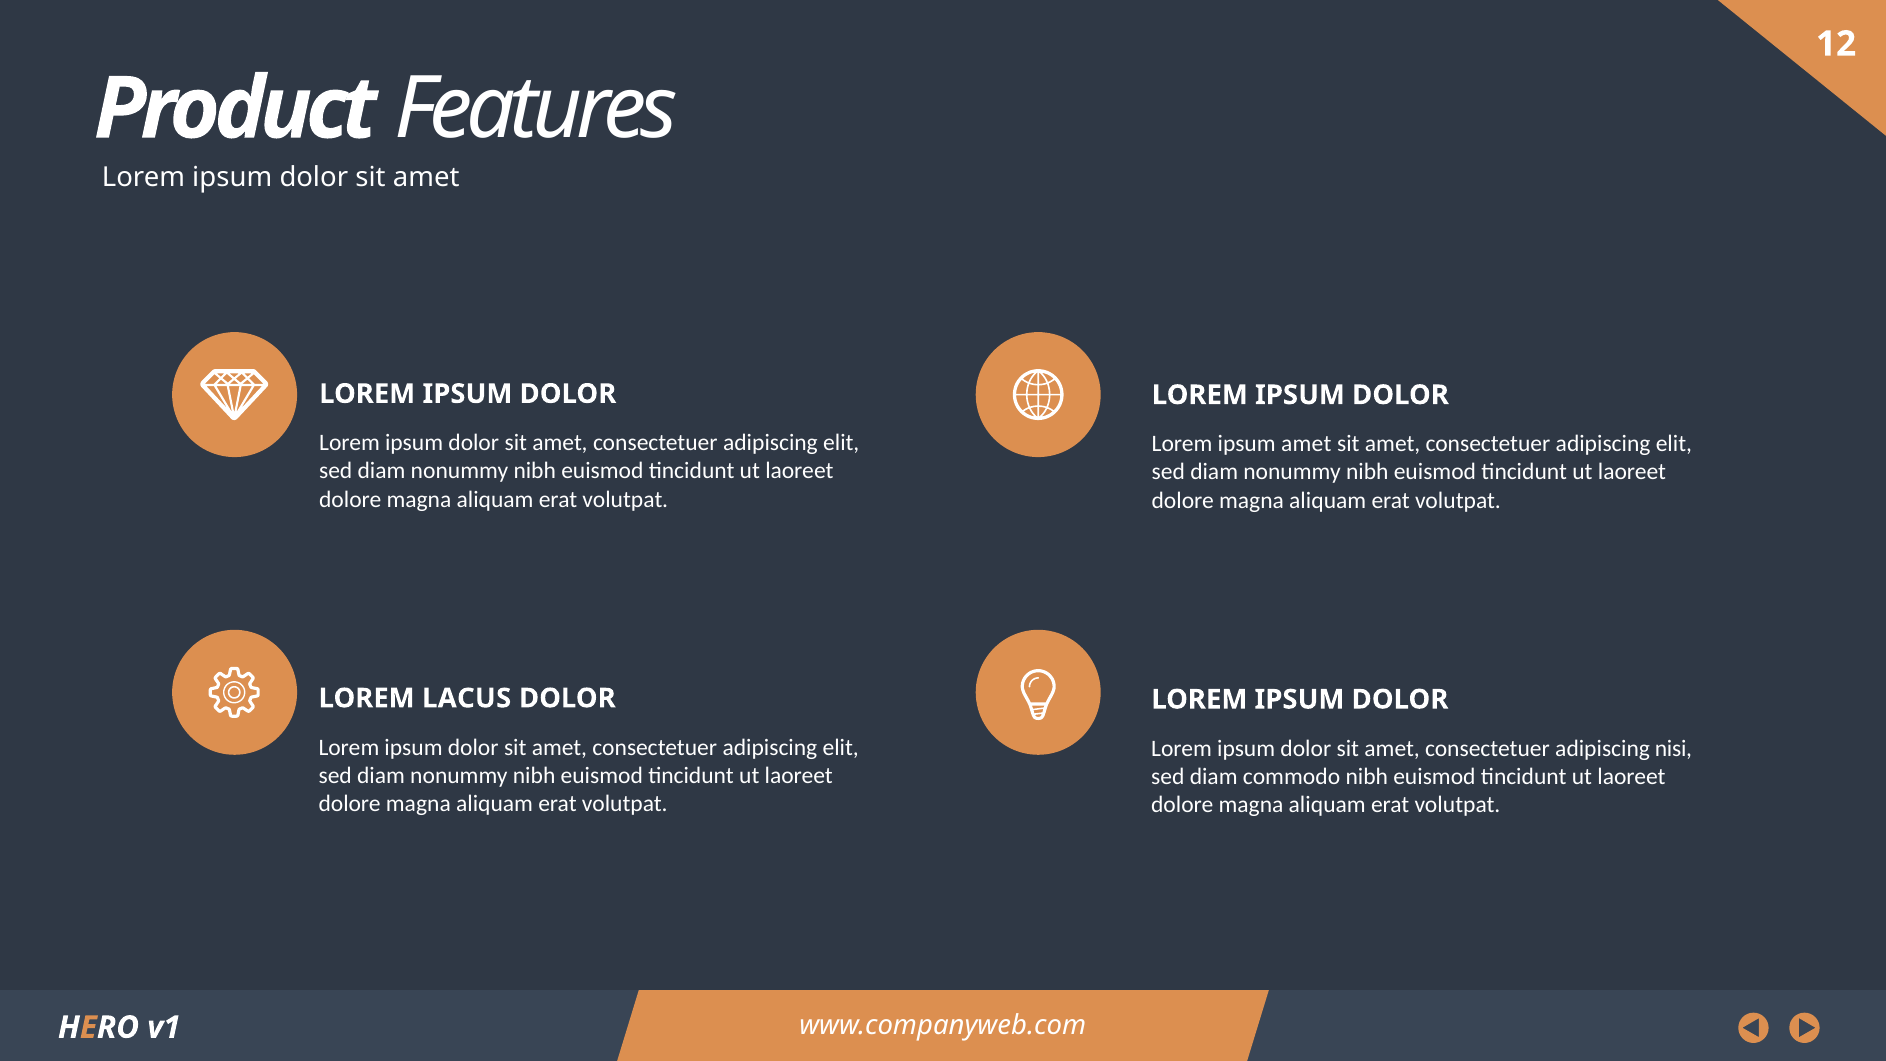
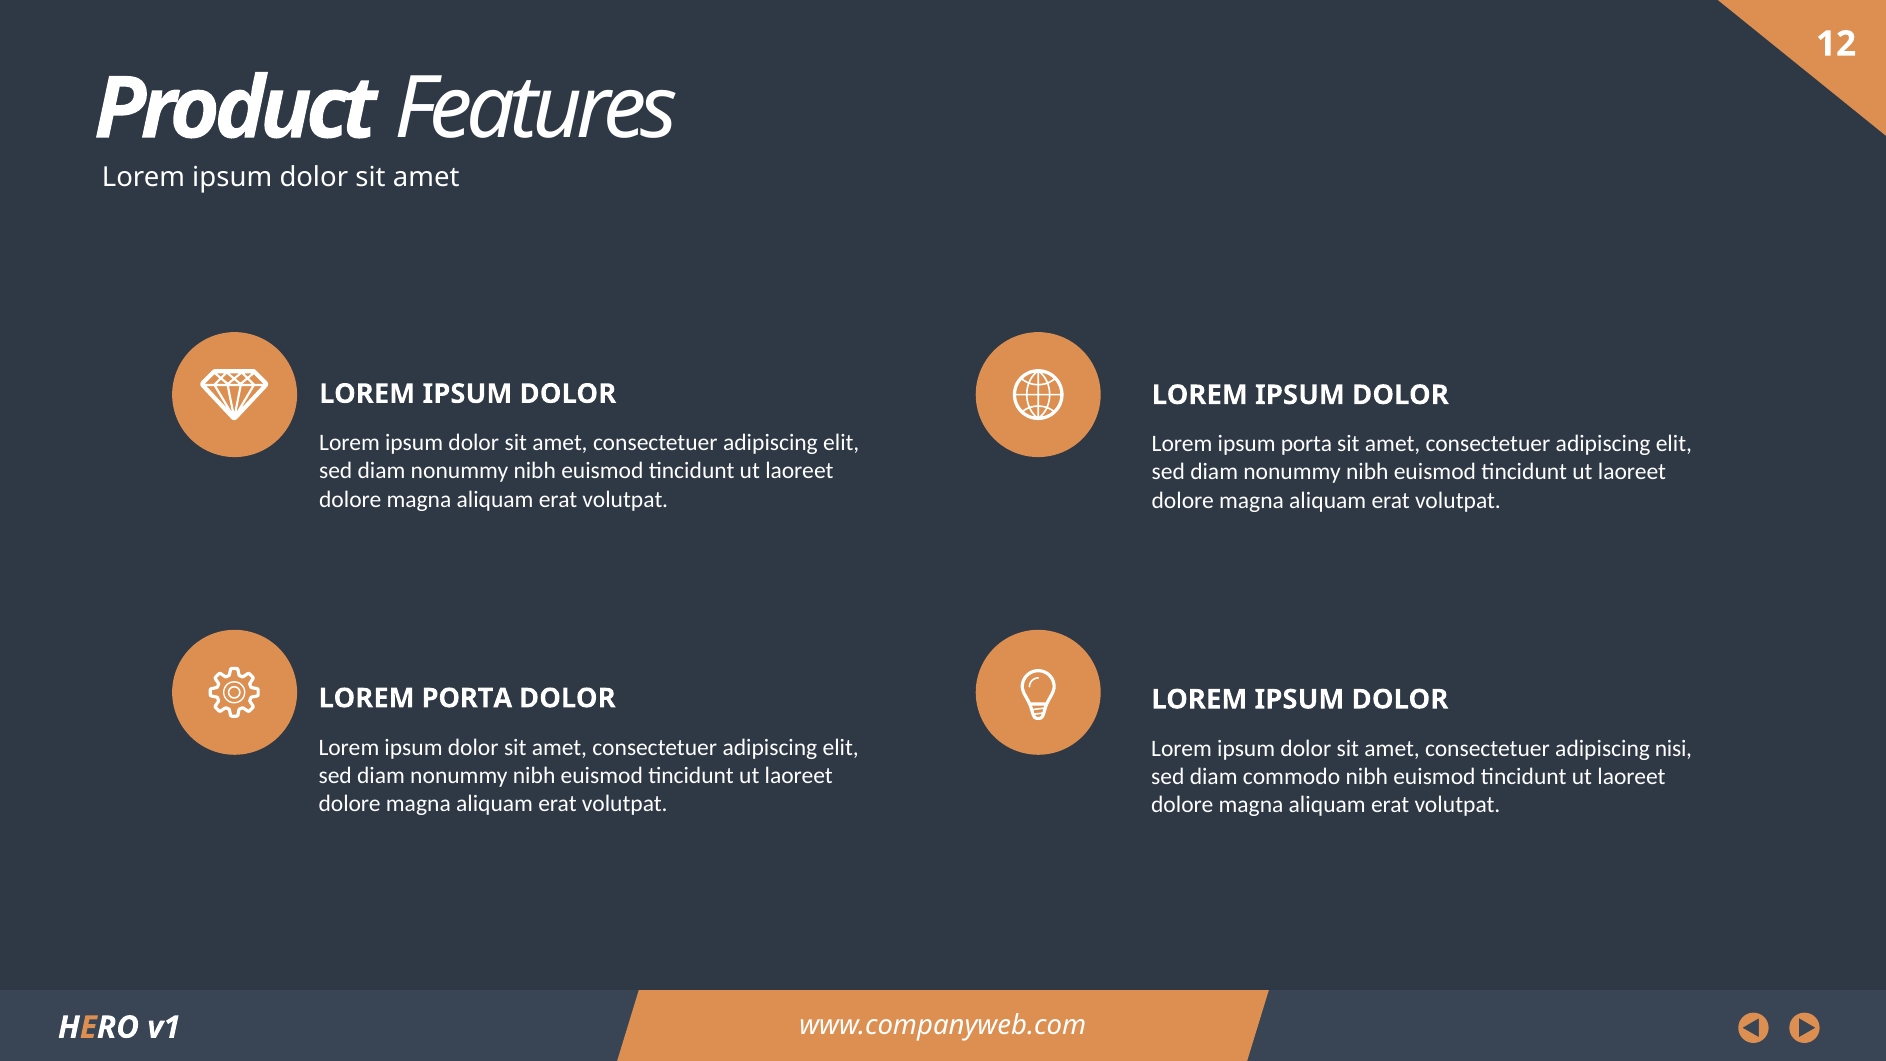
ipsum amet: amet -> porta (1306, 444)
LOREM LACUS: LACUS -> PORTA (467, 698)
